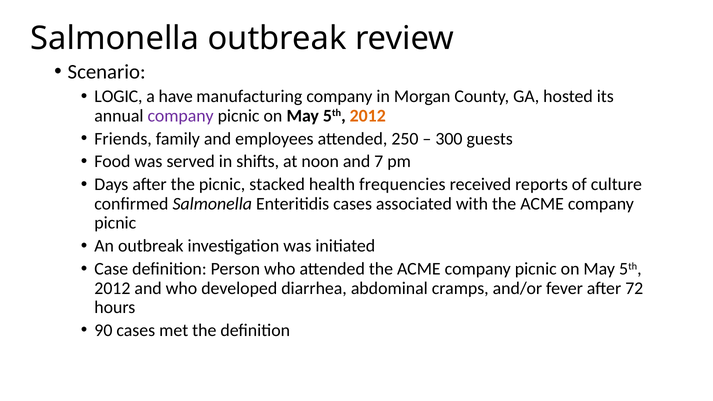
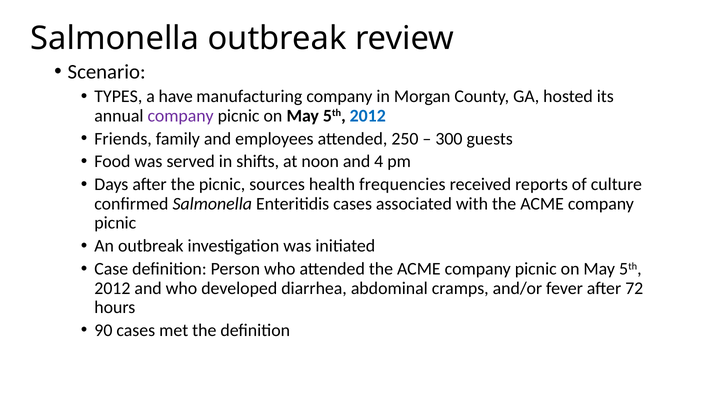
LOGIC: LOGIC -> TYPES (118, 96)
2012 colour: orange -> blue (368, 116)
7: 7 -> 4 (379, 162)
stacked: stacked -> sources (277, 185)
